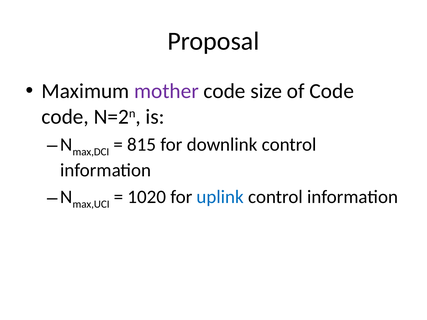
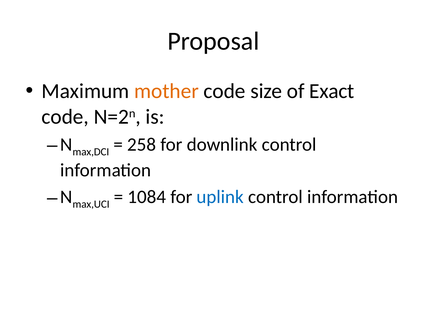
mother colour: purple -> orange (166, 91)
of Code: Code -> Exact (332, 91)
815: 815 -> 258 (142, 145)
1020: 1020 -> 1084 (147, 197)
